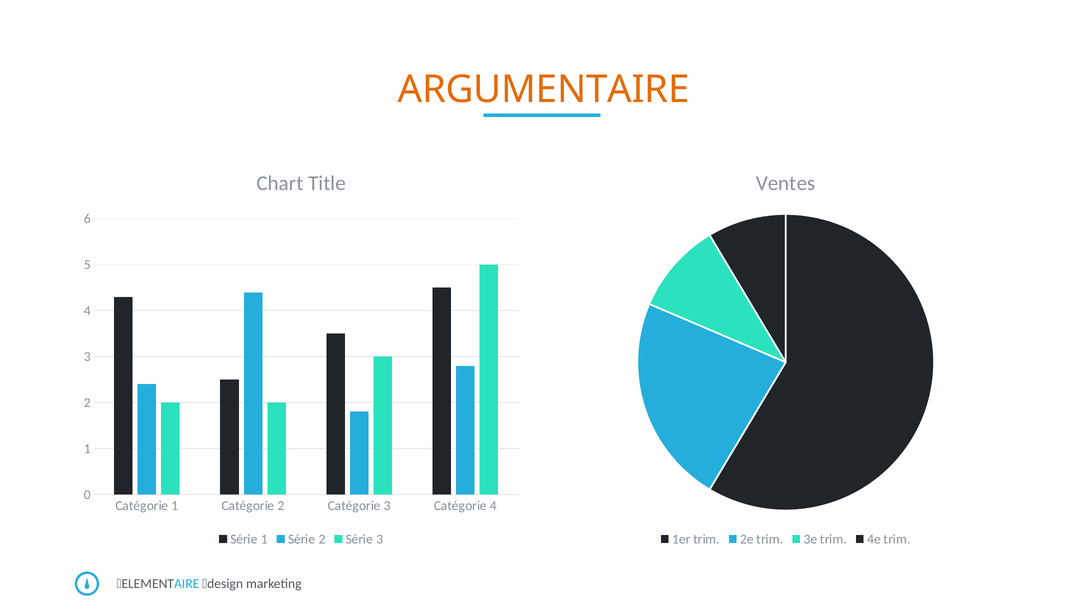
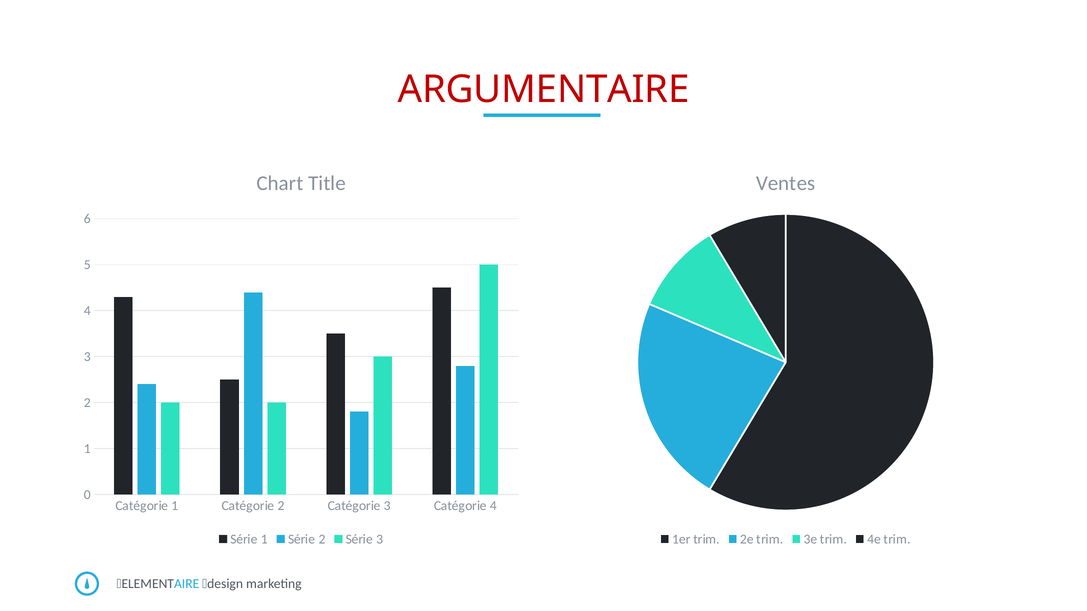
ARGUMENTAIRE colour: orange -> red (544, 90)
